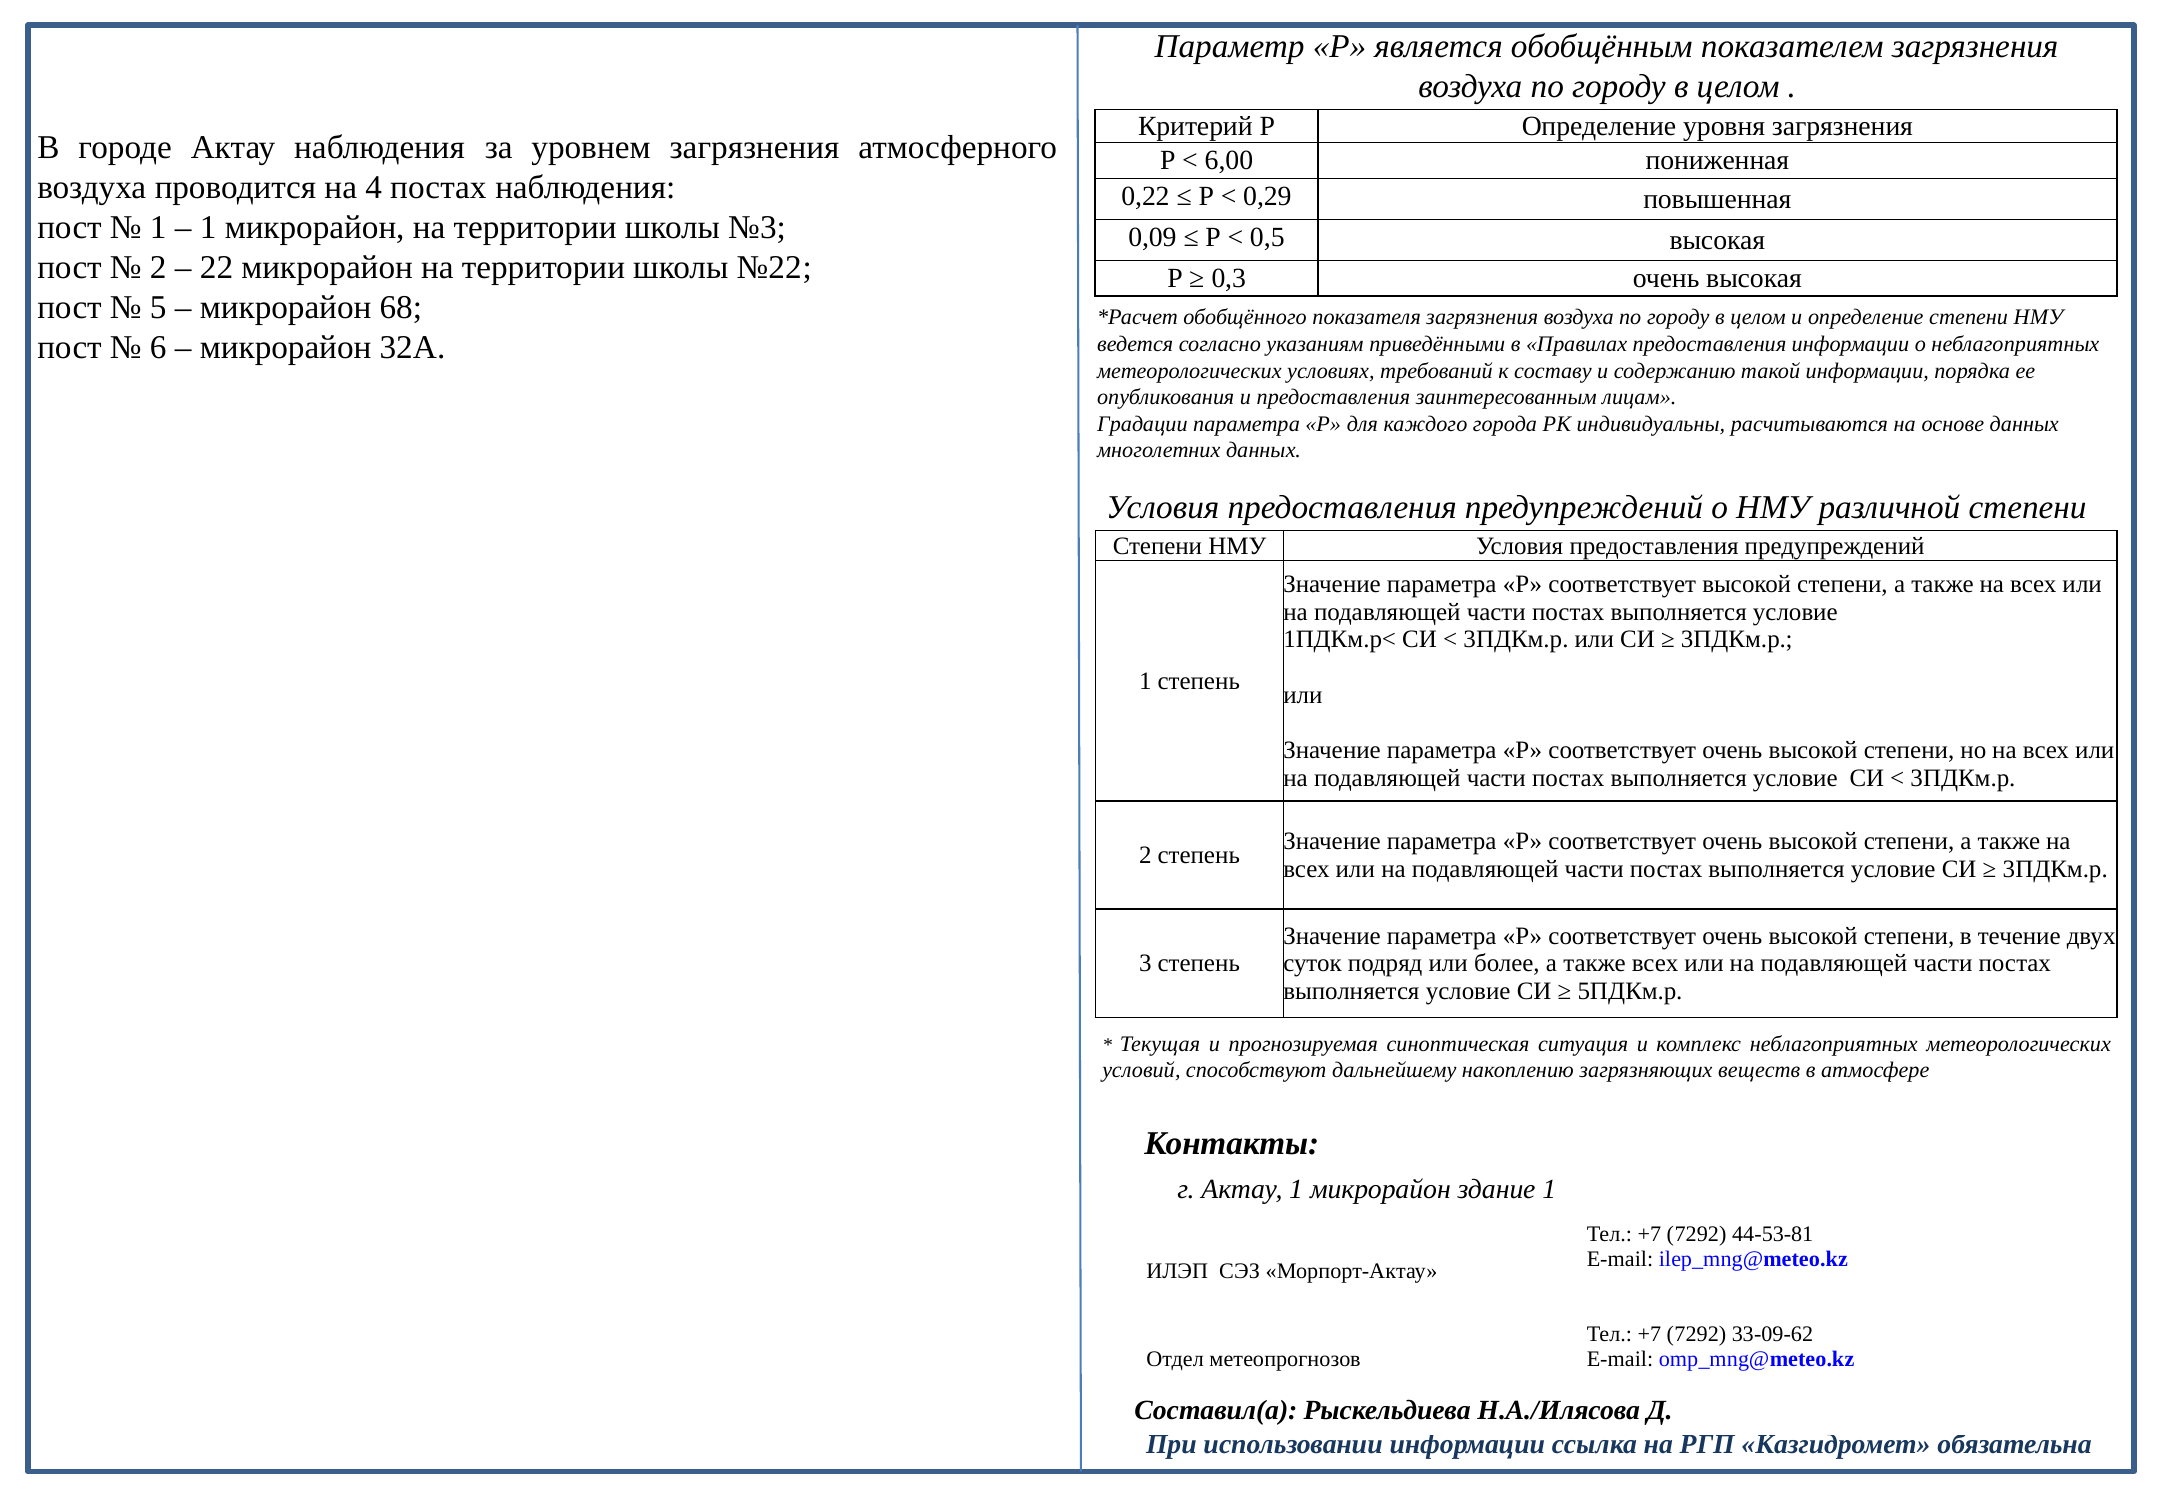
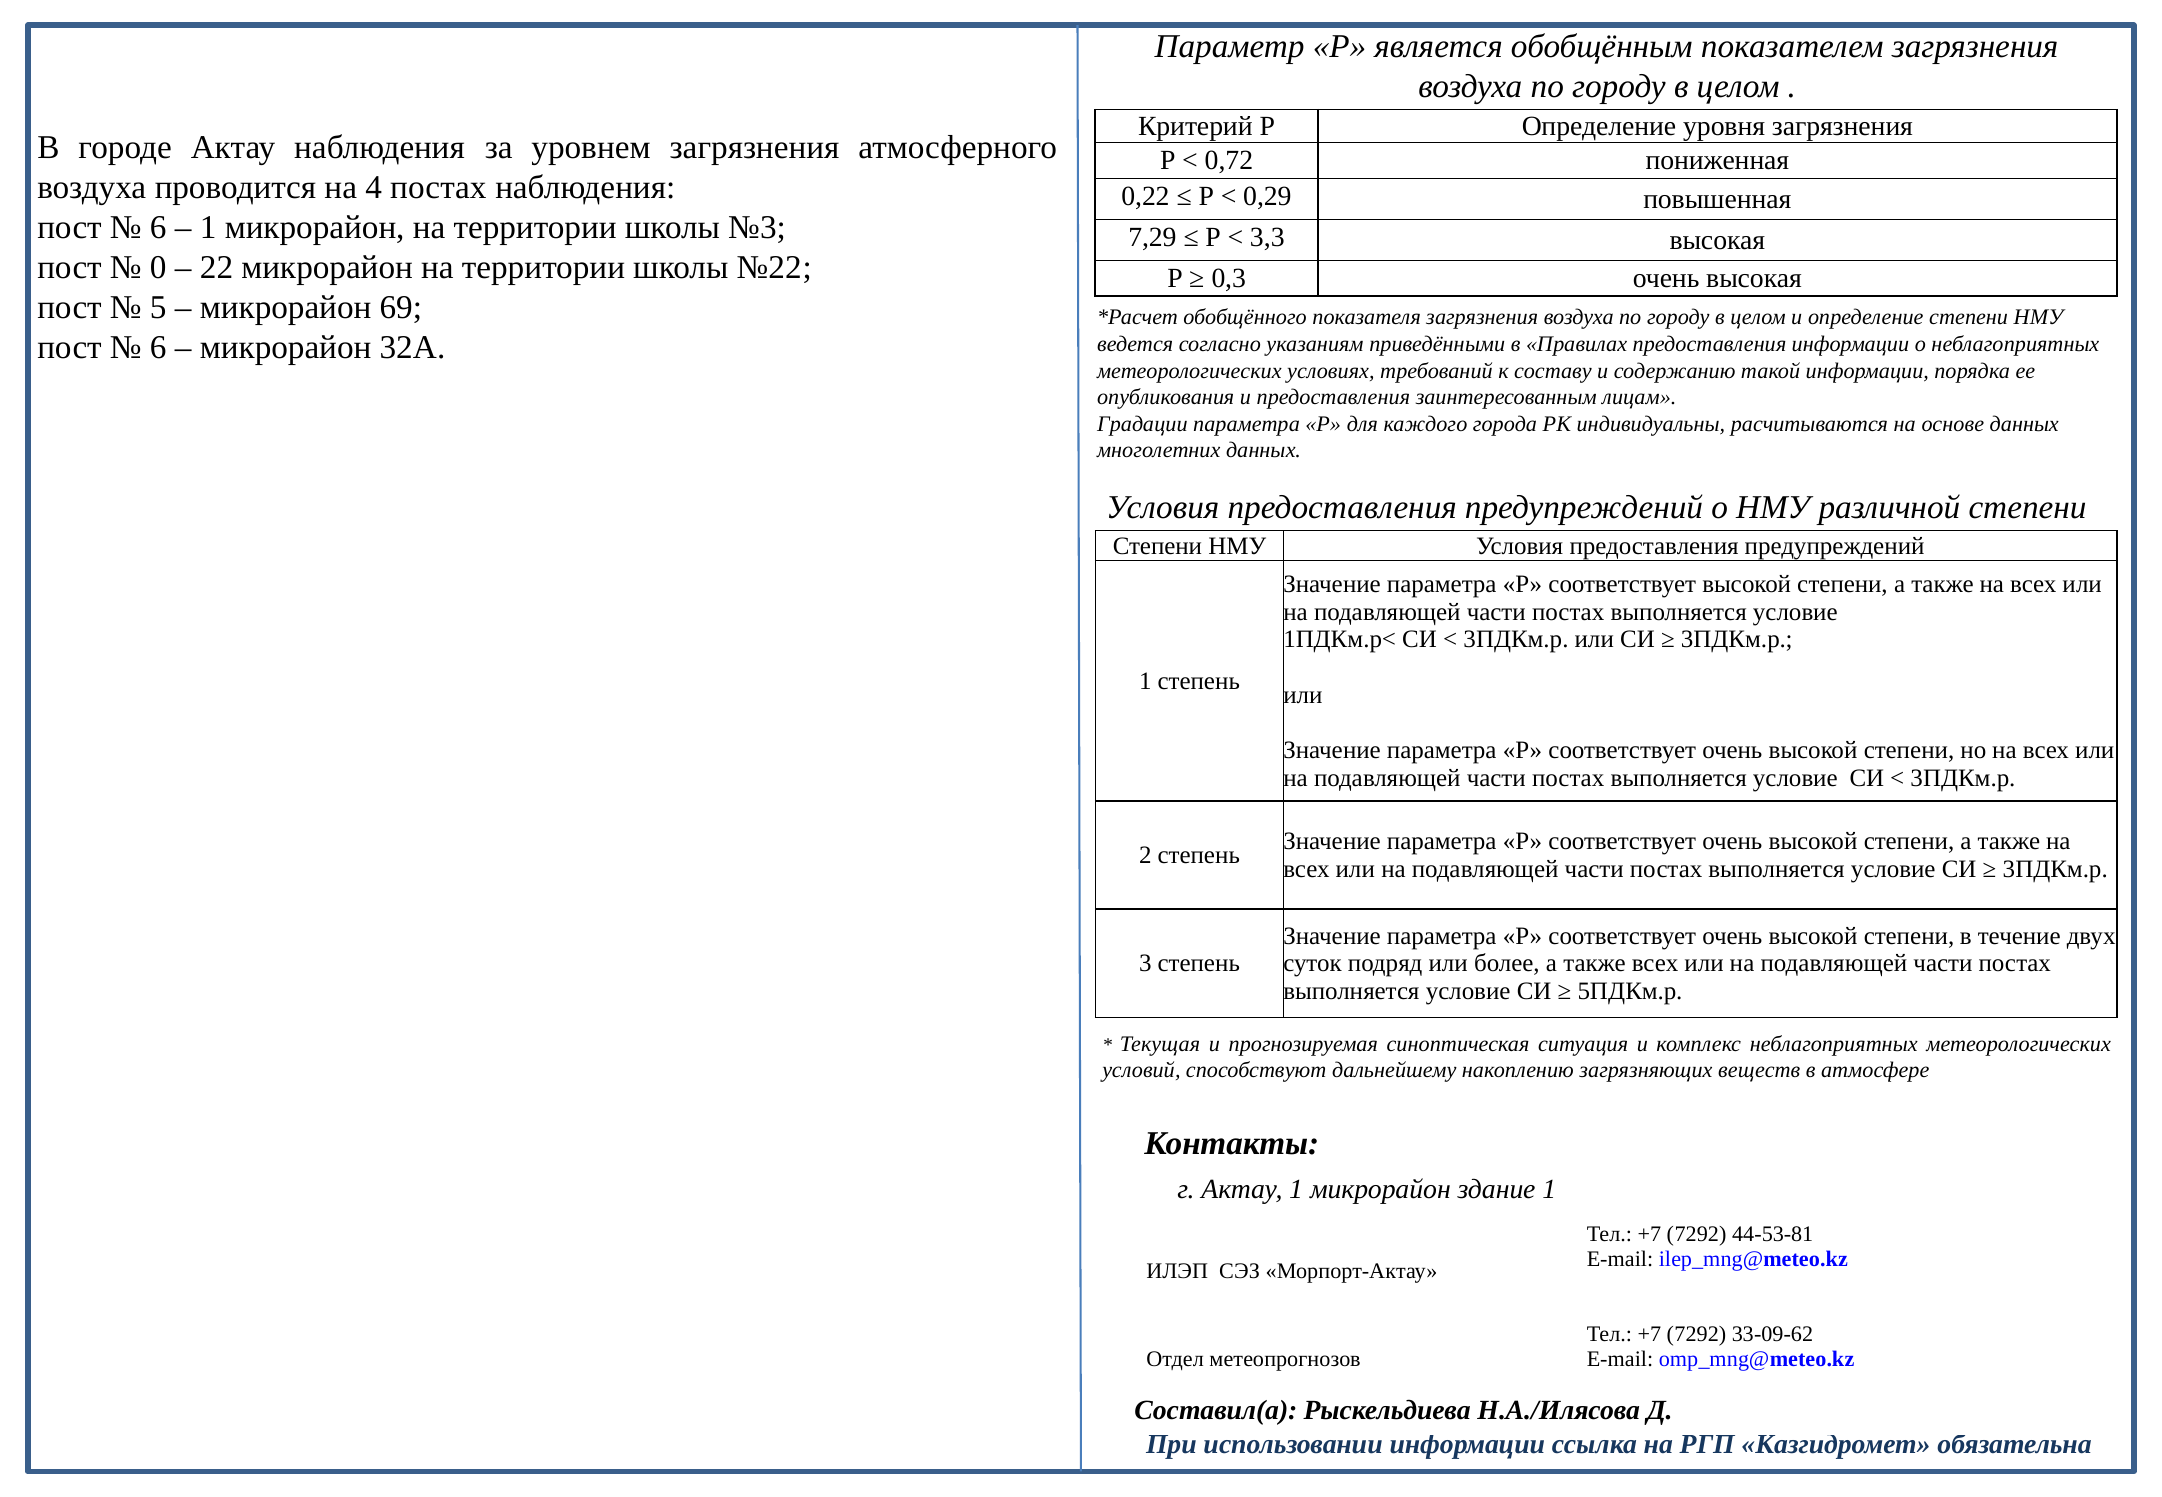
6,00: 6,00 -> 0,72 (1229, 160)
1: 1 -> 6 (158, 227)
0,09: 0,09 -> 7,29 (1152, 237)
0,5: 0,5 -> 3,3 (1267, 237)
2: 2 -> 0 (158, 267)
68: 68 -> 69 (401, 307)
